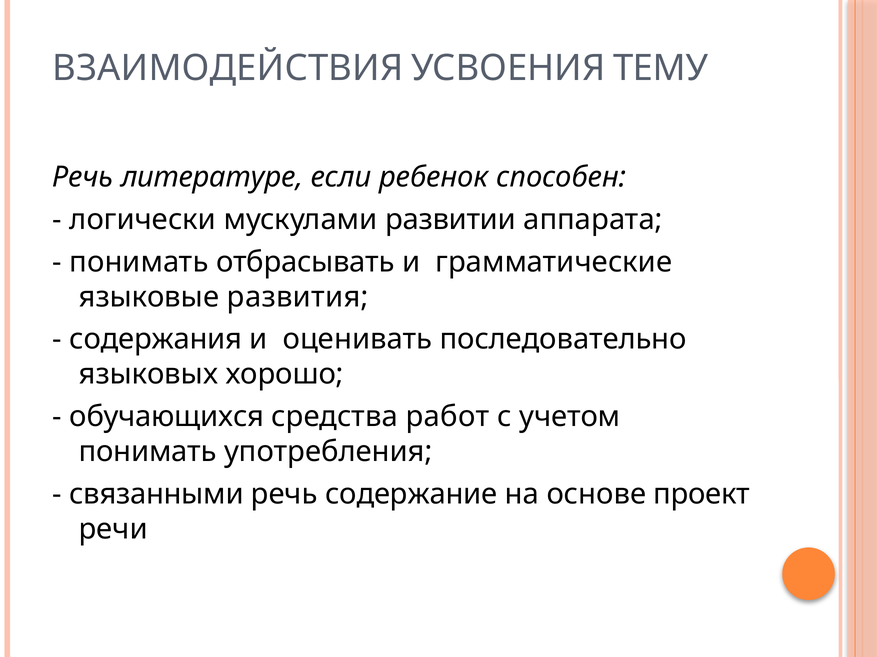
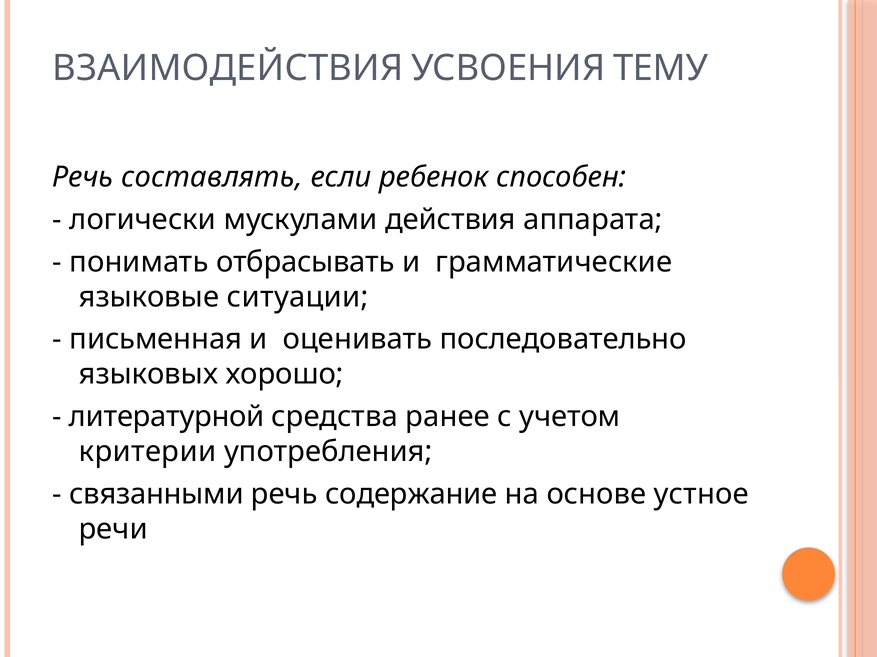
литературе: литературе -> составлять (212, 177)
развитии: развитии -> действия (450, 220)
развития: развития -> ситуации (298, 297)
содержания: содержания -> письменная (156, 340)
обучающихся: обучающихся -> литературной (167, 417)
работ: работ -> ранее (448, 417)
понимать: понимать -> критерии (148, 452)
проект: проект -> устное (701, 495)
